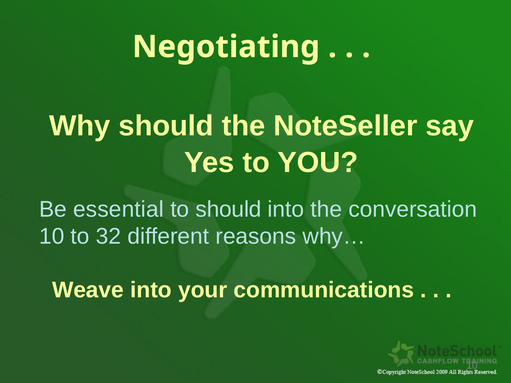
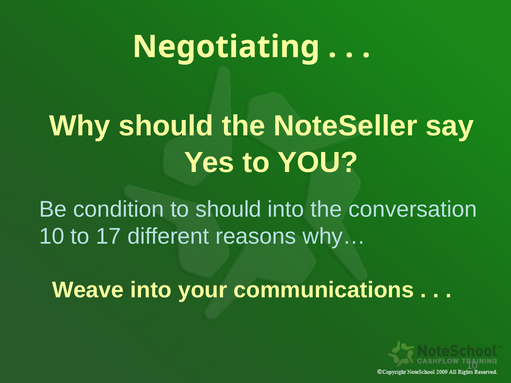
essential: essential -> condition (119, 209)
32: 32 -> 17 (109, 237)
